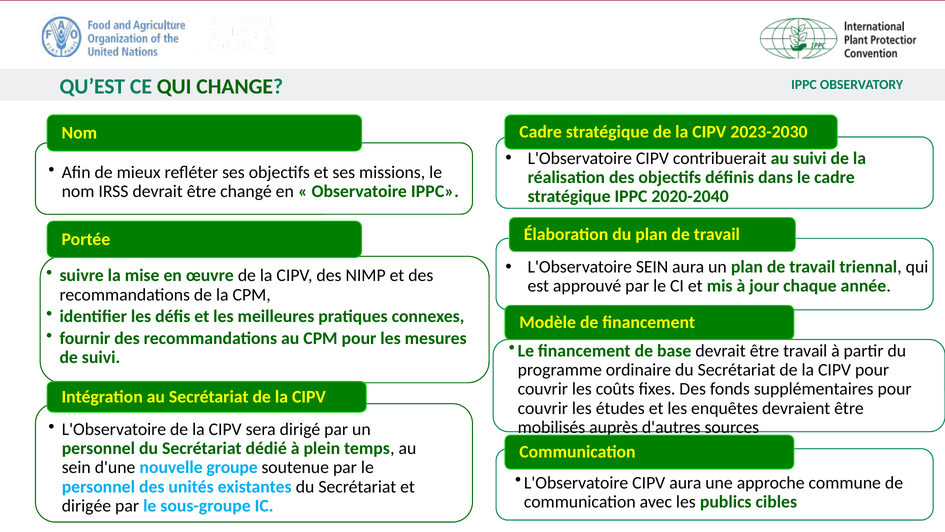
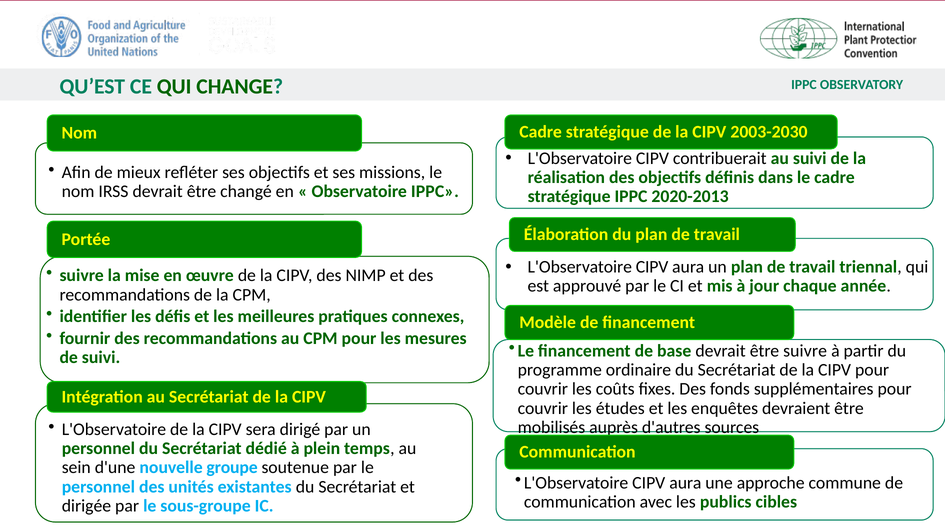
2023-2030: 2023-2030 -> 2003-2030 (769, 132)
2020-2040: 2020-2040 -> 2020-2013 (690, 196)
SEIN: SEIN -> CIPV (652, 267)
être travail: travail -> suivre (805, 350)
